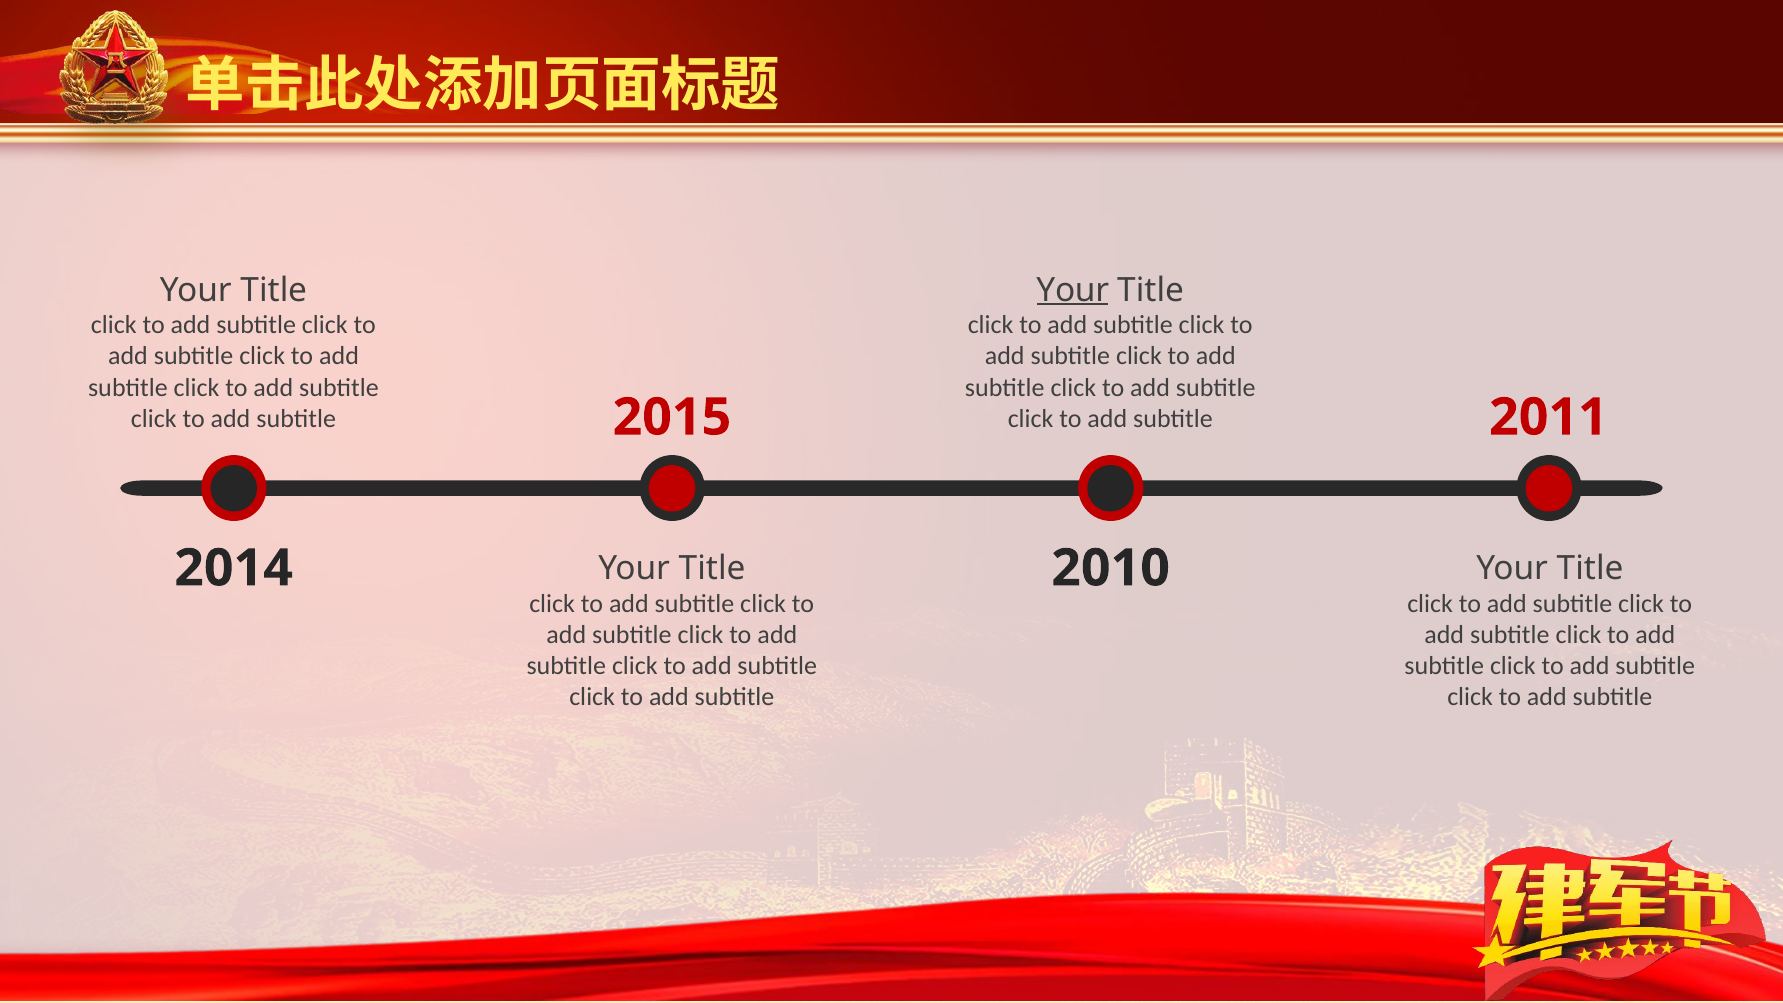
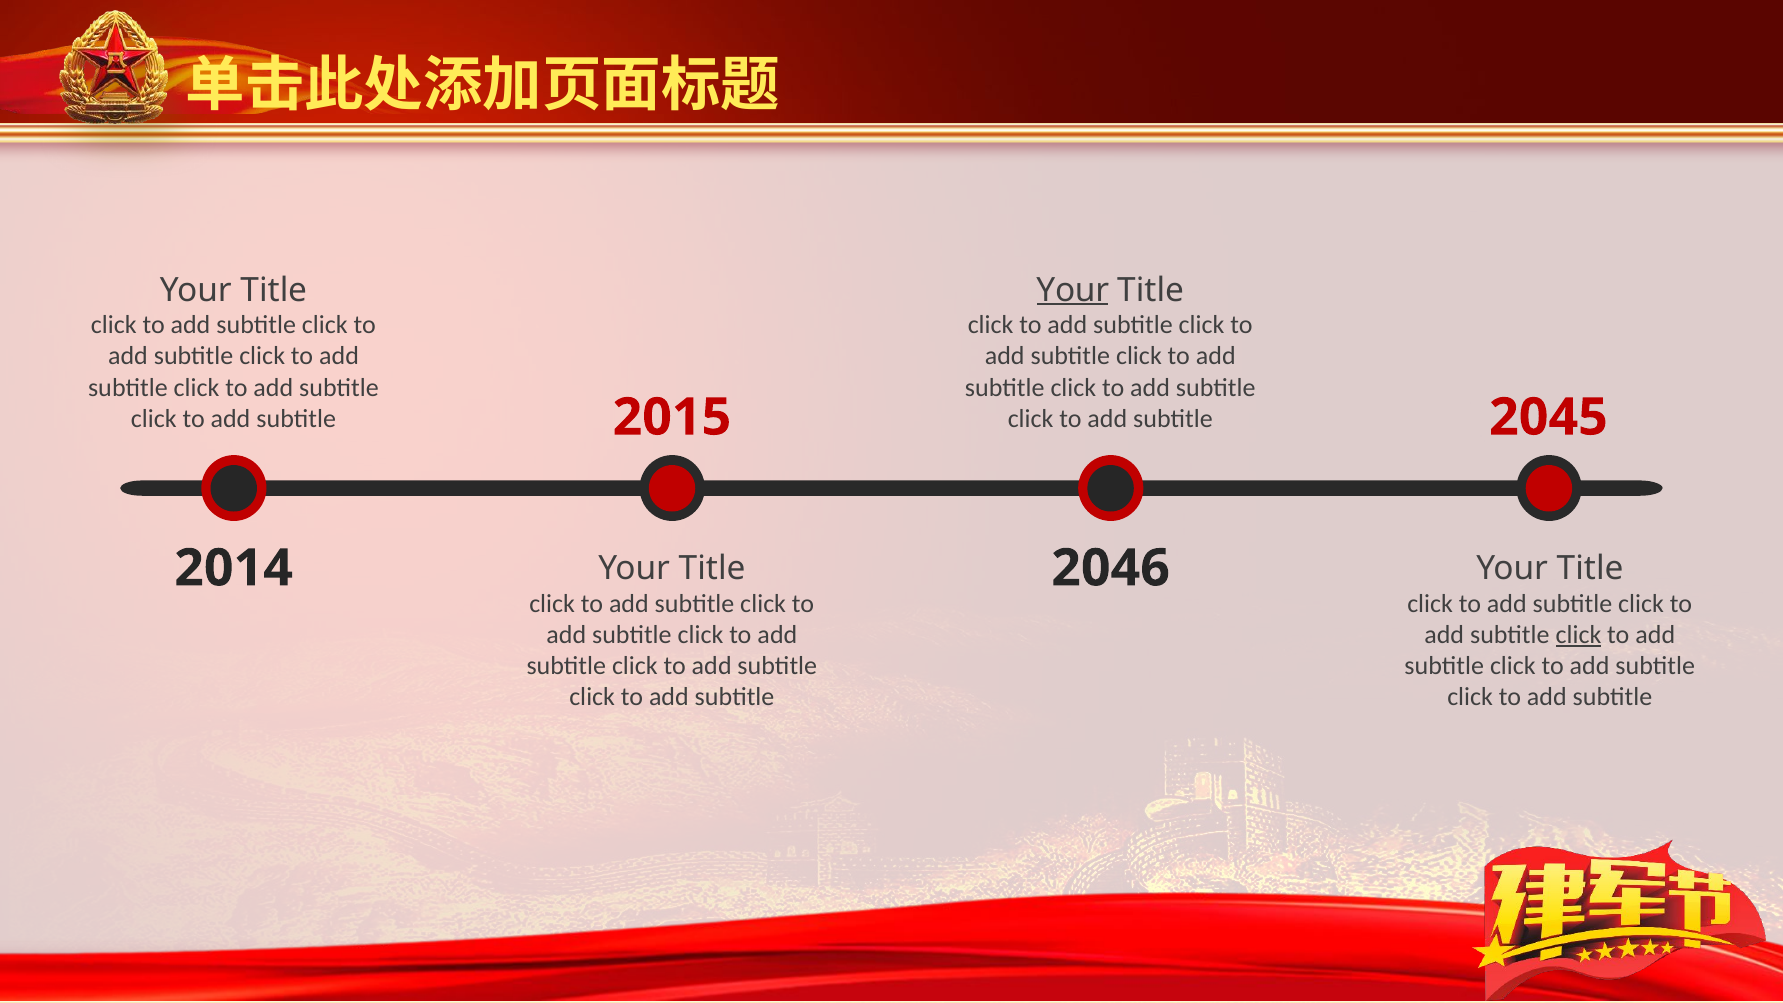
2011: 2011 -> 2045 (1548, 417)
2010: 2010 -> 2046 (1111, 568)
click underline: none -> present (1578, 635)
